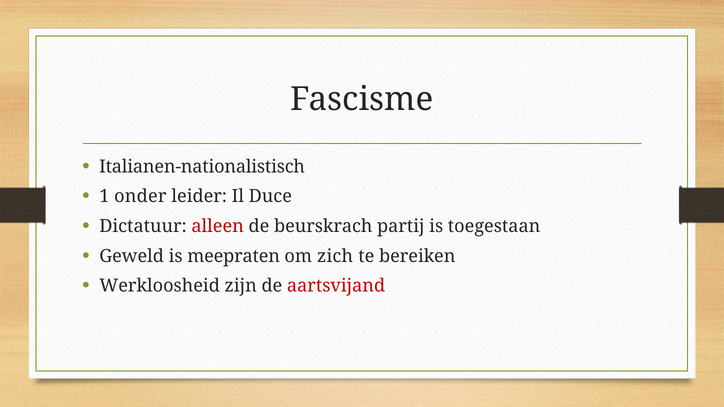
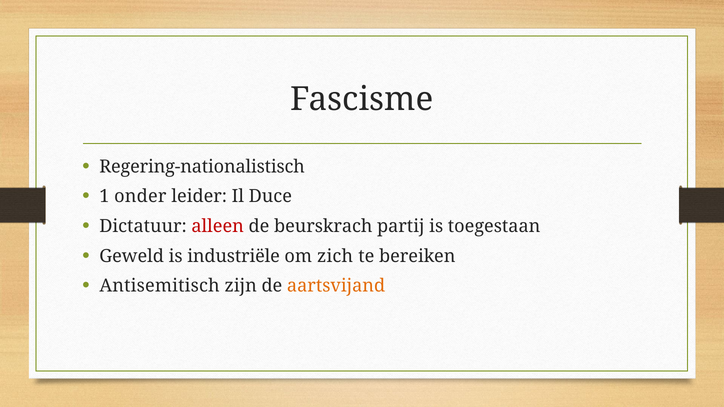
Italianen-nationalistisch: Italianen-nationalistisch -> Regering-nationalistisch (202, 167)
meepraten: meepraten -> industriële (234, 256)
Werkloosheid: Werkloosheid -> Antisemitisch (160, 286)
aartsvijand colour: red -> orange (336, 286)
